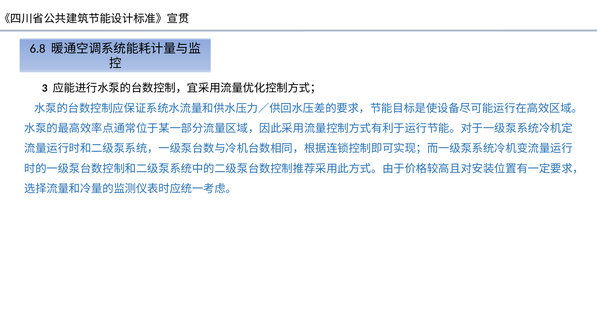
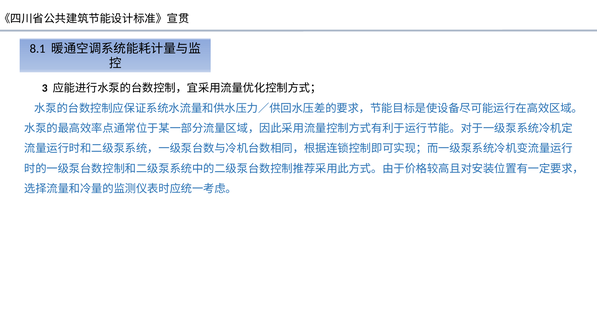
6.8: 6.8 -> 8.1 (38, 49)
